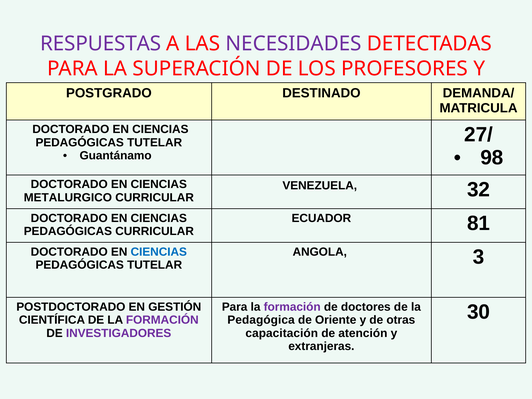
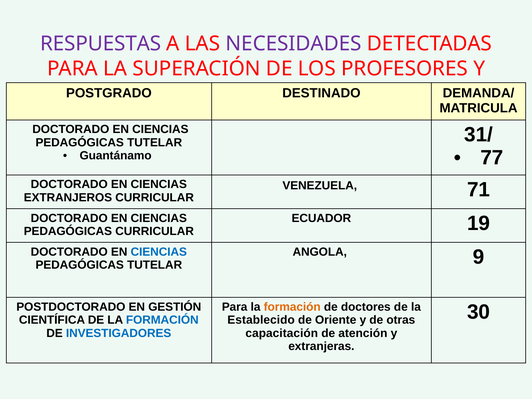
27/: 27/ -> 31/ (479, 135)
98: 98 -> 77 (492, 158)
32: 32 -> 71 (479, 190)
METALURGICO: METALURGICO -> EXTRANJEROS (68, 198)
81: 81 -> 19 (479, 223)
3: 3 -> 9 (479, 257)
formación colour: purple -> orange (292, 307)
FORMACIÓN colour: purple -> blue (162, 320)
Pedagógica: Pedagógica -> Establecido (261, 320)
INVESTIGADORES colour: purple -> blue (119, 333)
